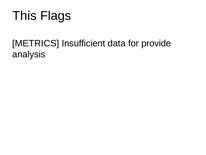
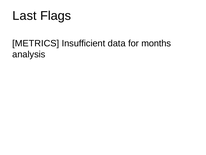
This: This -> Last (24, 16)
provide: provide -> months (156, 43)
